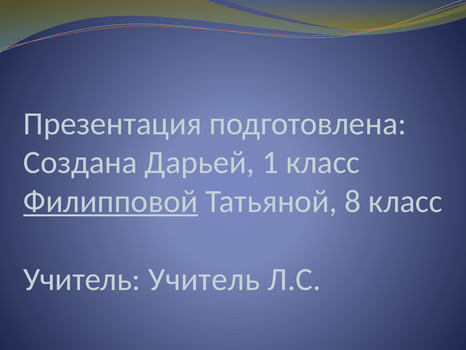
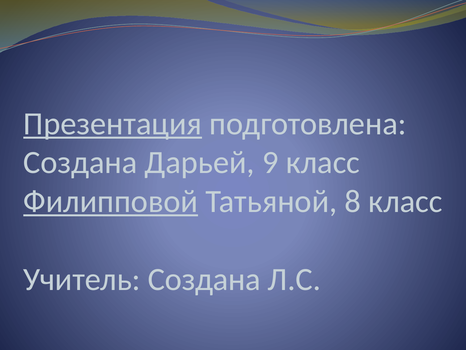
Презентация underline: none -> present (113, 123)
1: 1 -> 9 (270, 162)
Учитель Учитель: Учитель -> Создана (204, 279)
